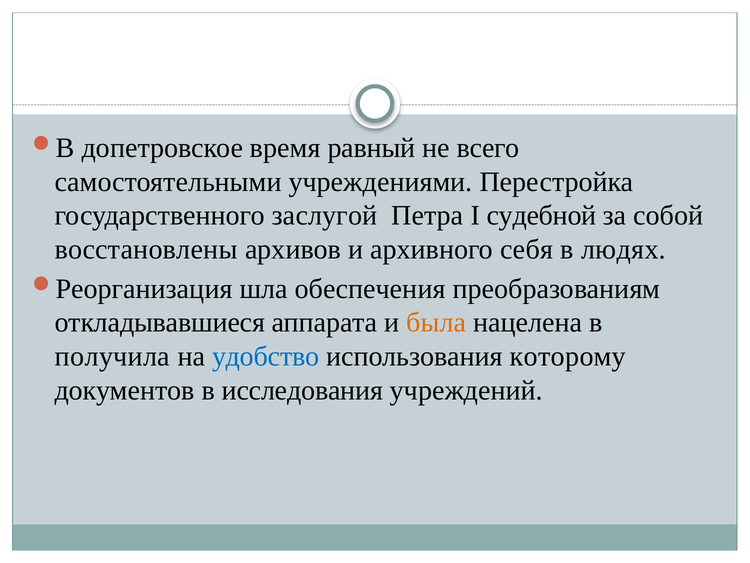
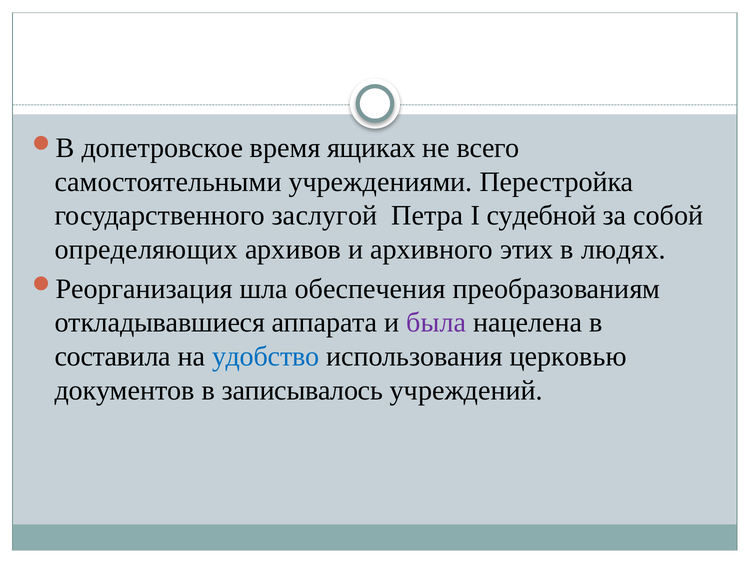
равный: равный -> ящиках (372, 148)
восстановлены: восстановлены -> определяющих (146, 249)
себя: себя -> этих (527, 249)
была colour: orange -> purple (436, 322)
получила: получила -> составила (113, 356)
которому: которому -> церковью (568, 356)
исследования: исследования -> записывалось (302, 390)
